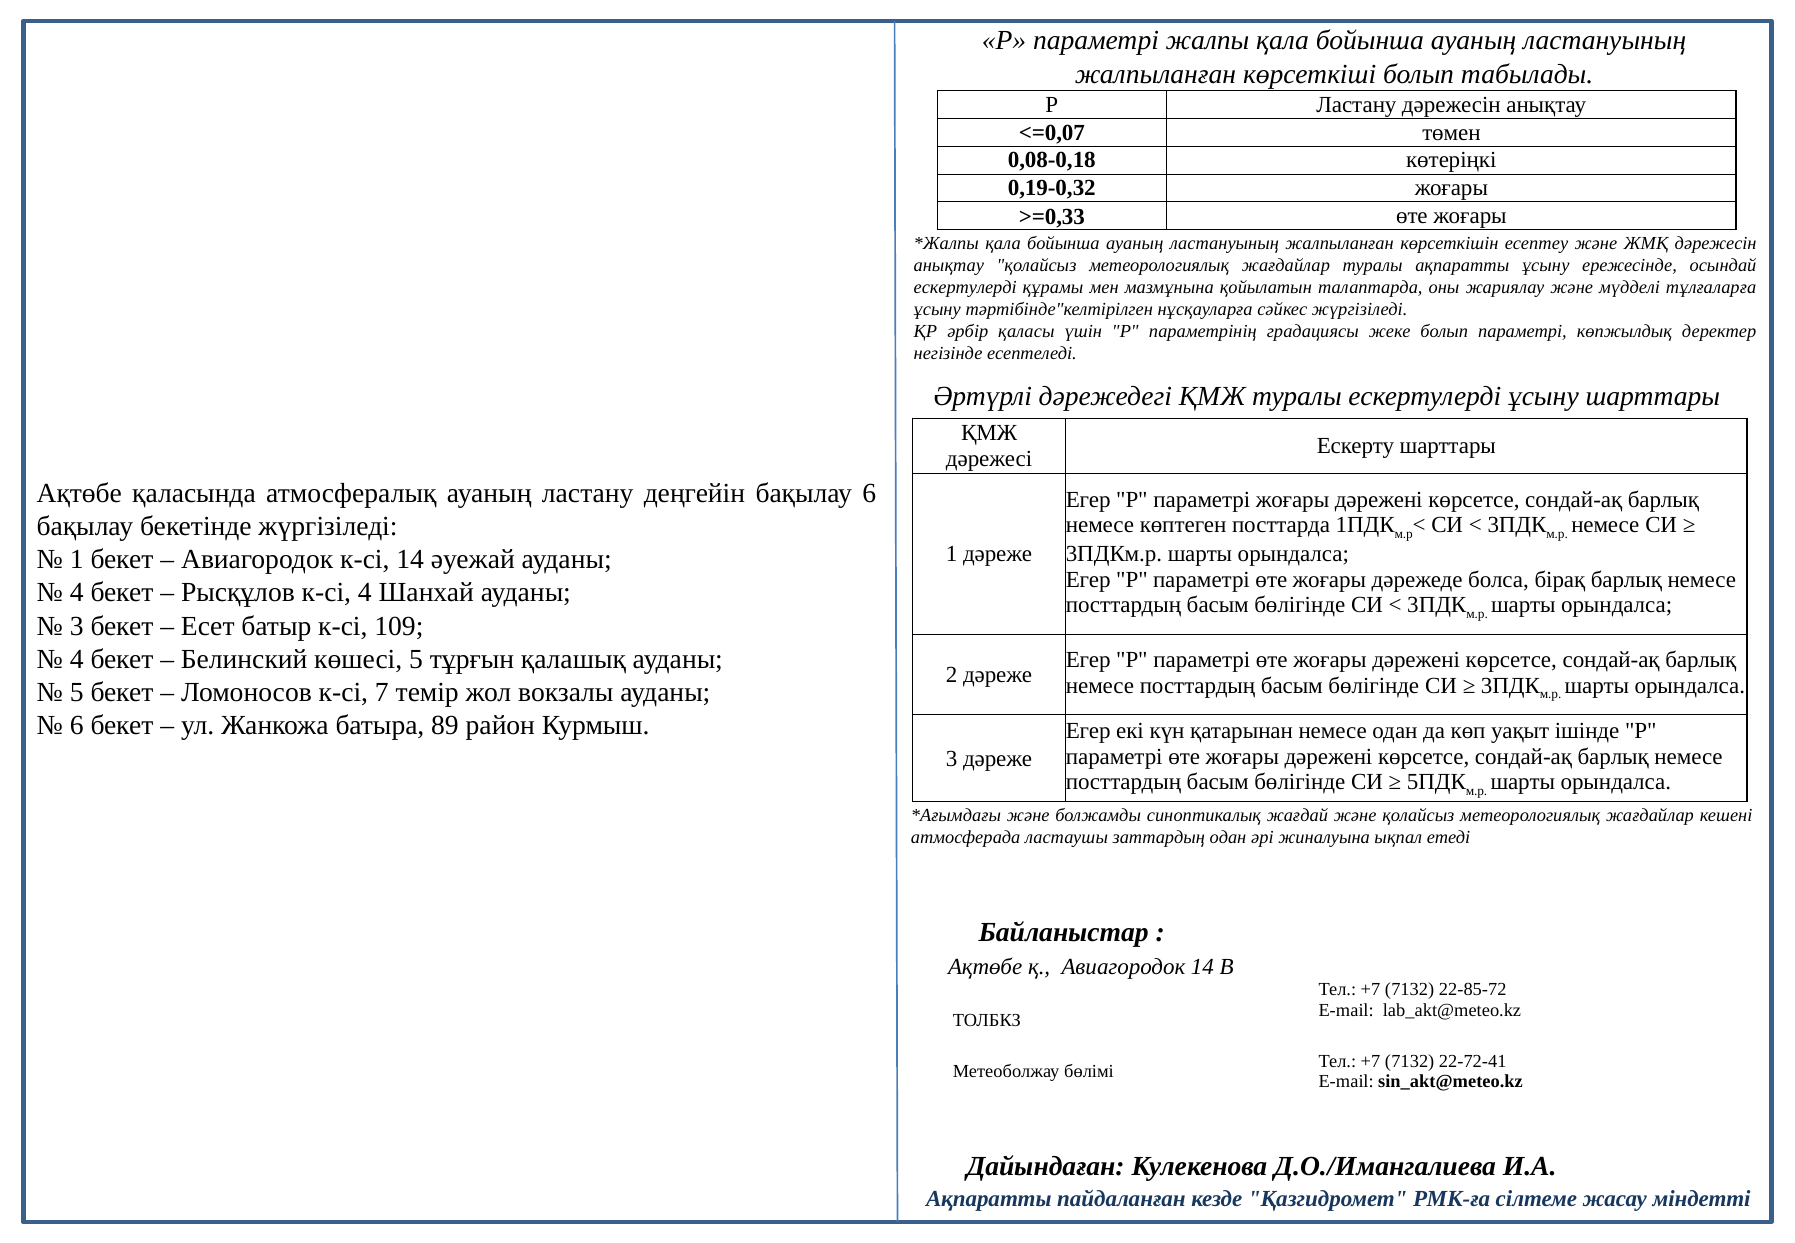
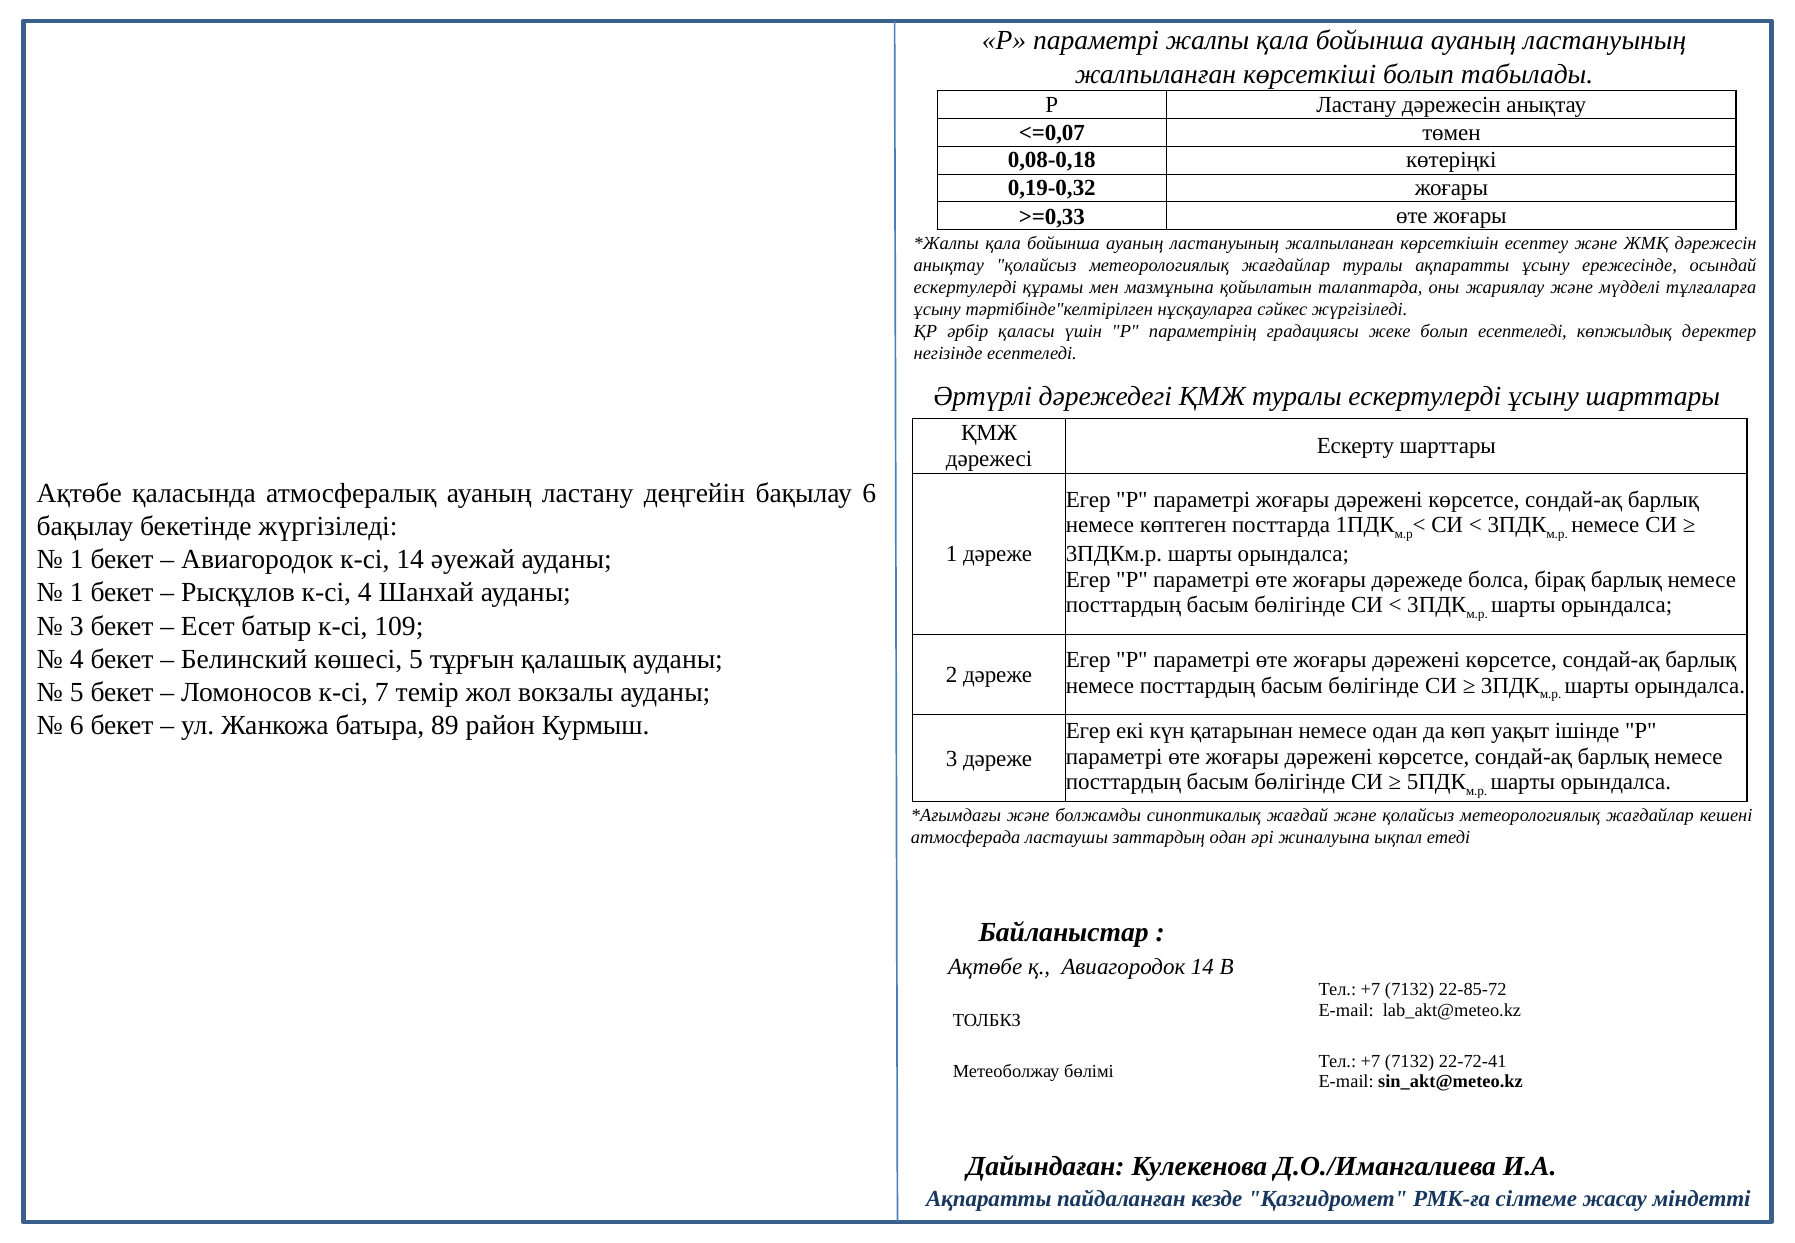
болып параметрі: параметрі -> есептеледі (1522, 332)
4: 4 -> 1 (77, 593)
